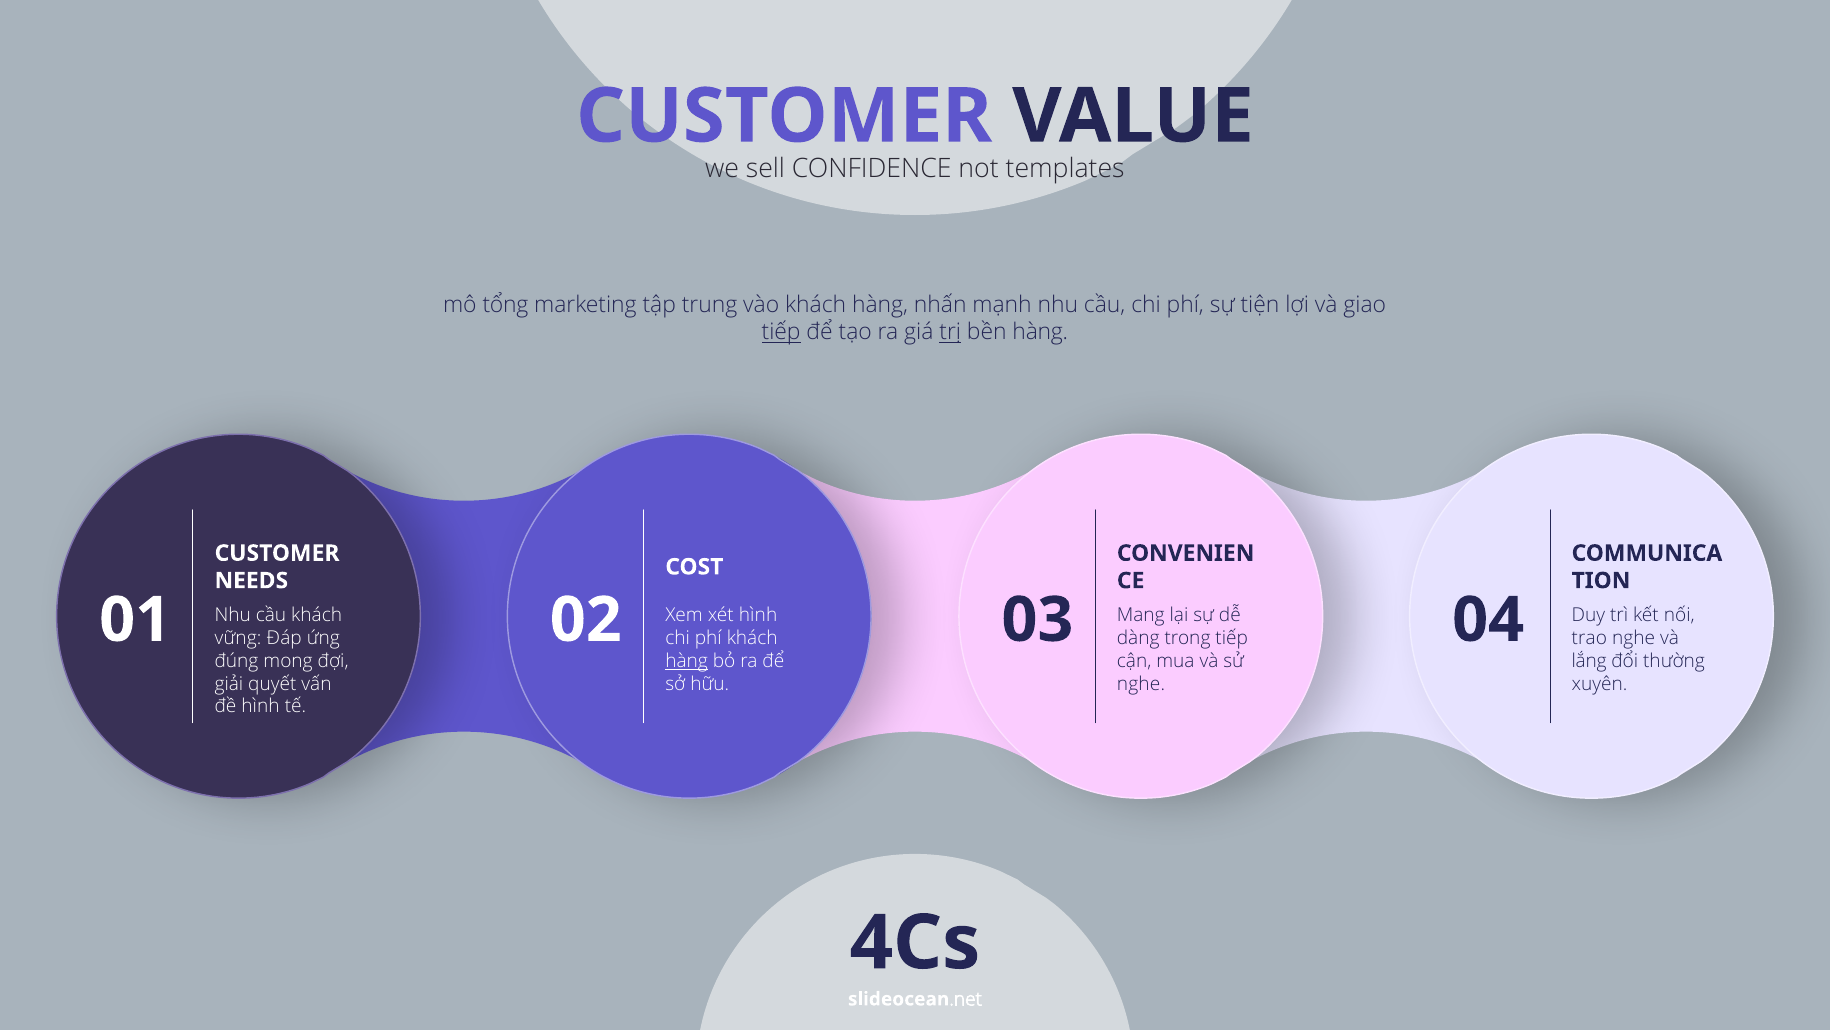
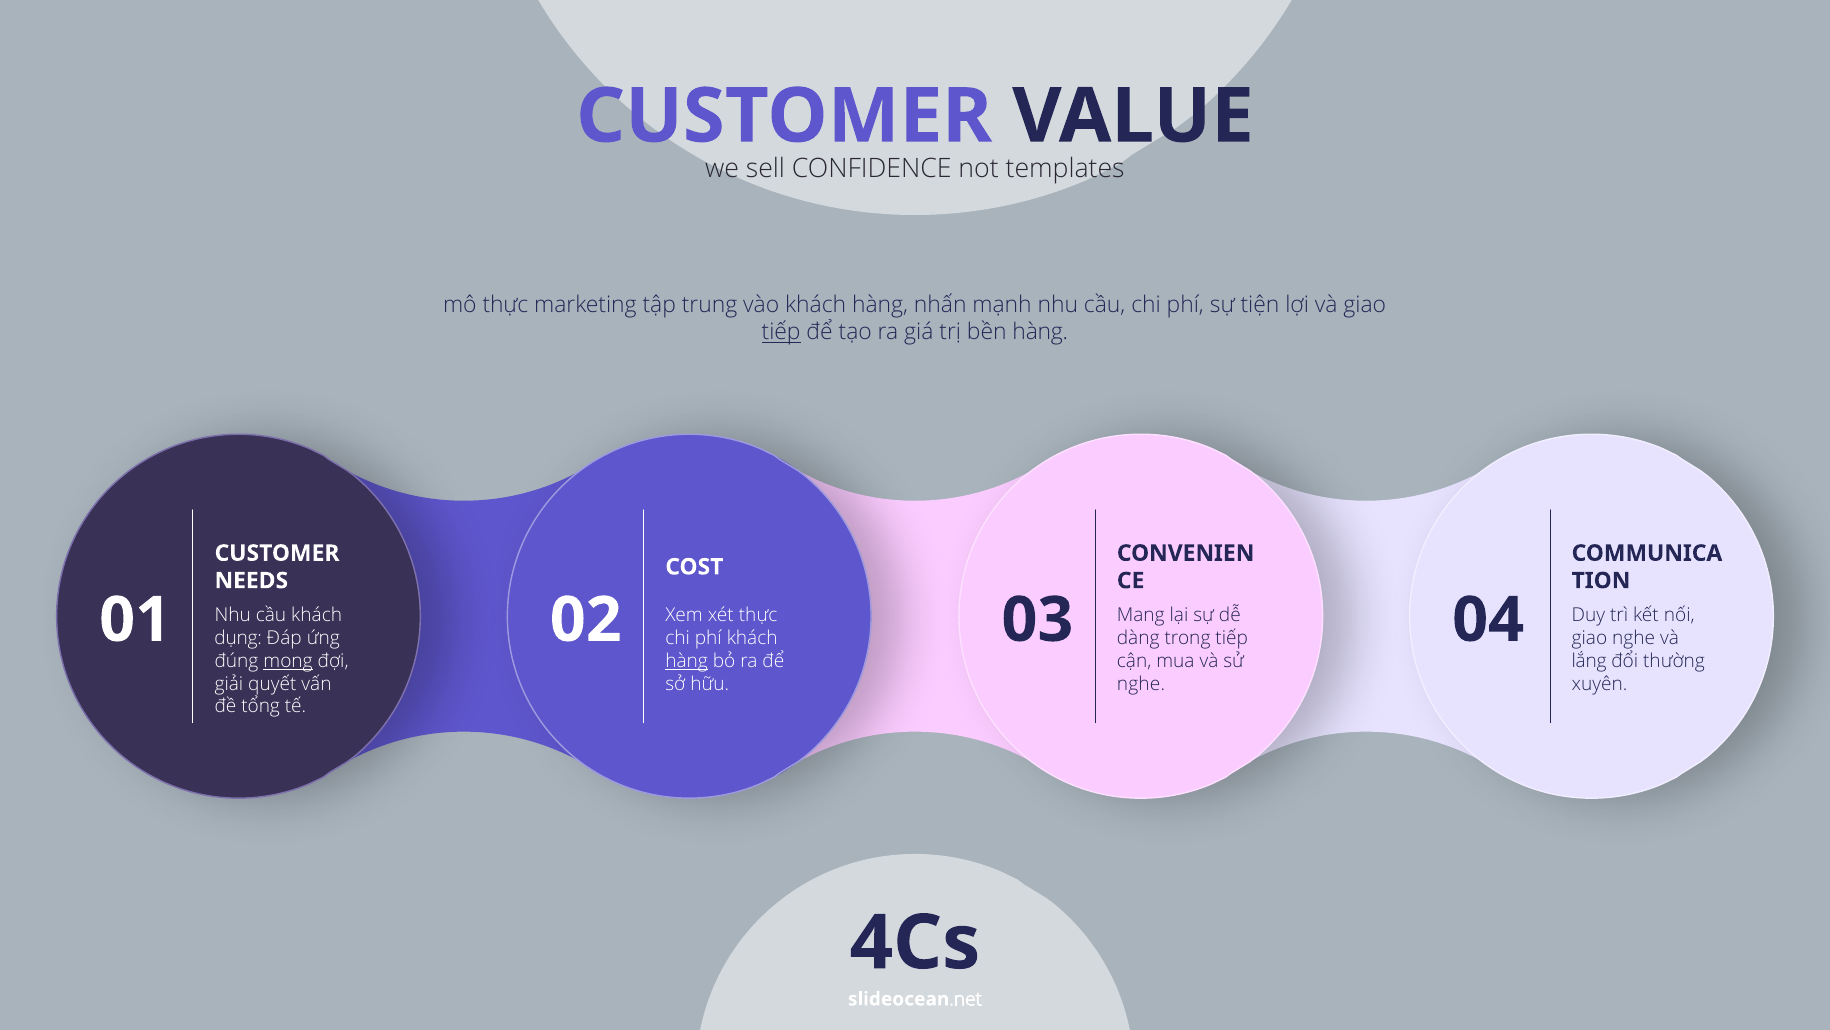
mô tổng: tổng -> thực (505, 305)
trị underline: present -> none (950, 332)
xét hình: hình -> thực (758, 615)
vững: vững -> dụng (238, 638)
trao: trao -> giao (1589, 638)
mong underline: none -> present (288, 660)
đề hình: hình -> tổng (261, 706)
